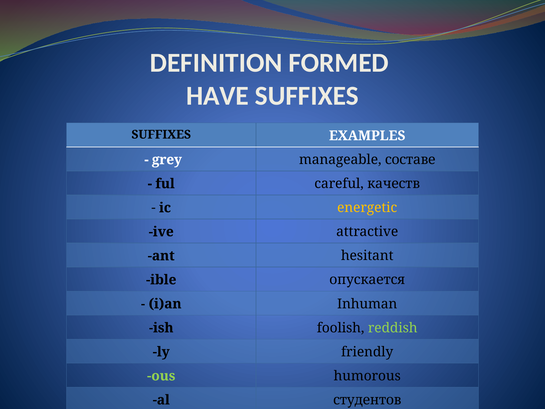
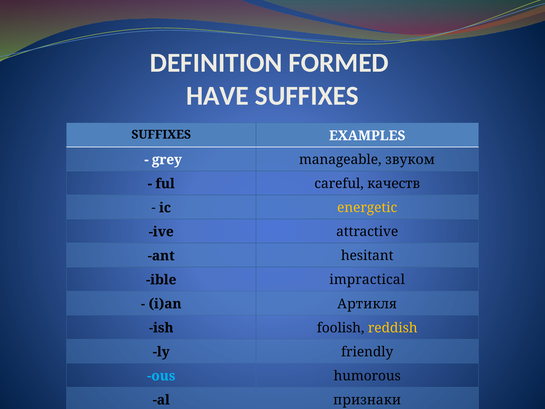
составе: составе -> звуком (410, 160)
опускается: опускается -> impractical (367, 280)
Inhuman: Inhuman -> Артикля (367, 304)
reddish colour: light green -> yellow (393, 328)
ous colour: light green -> light blue (161, 376)
студентов: студентов -> признаки (367, 400)
